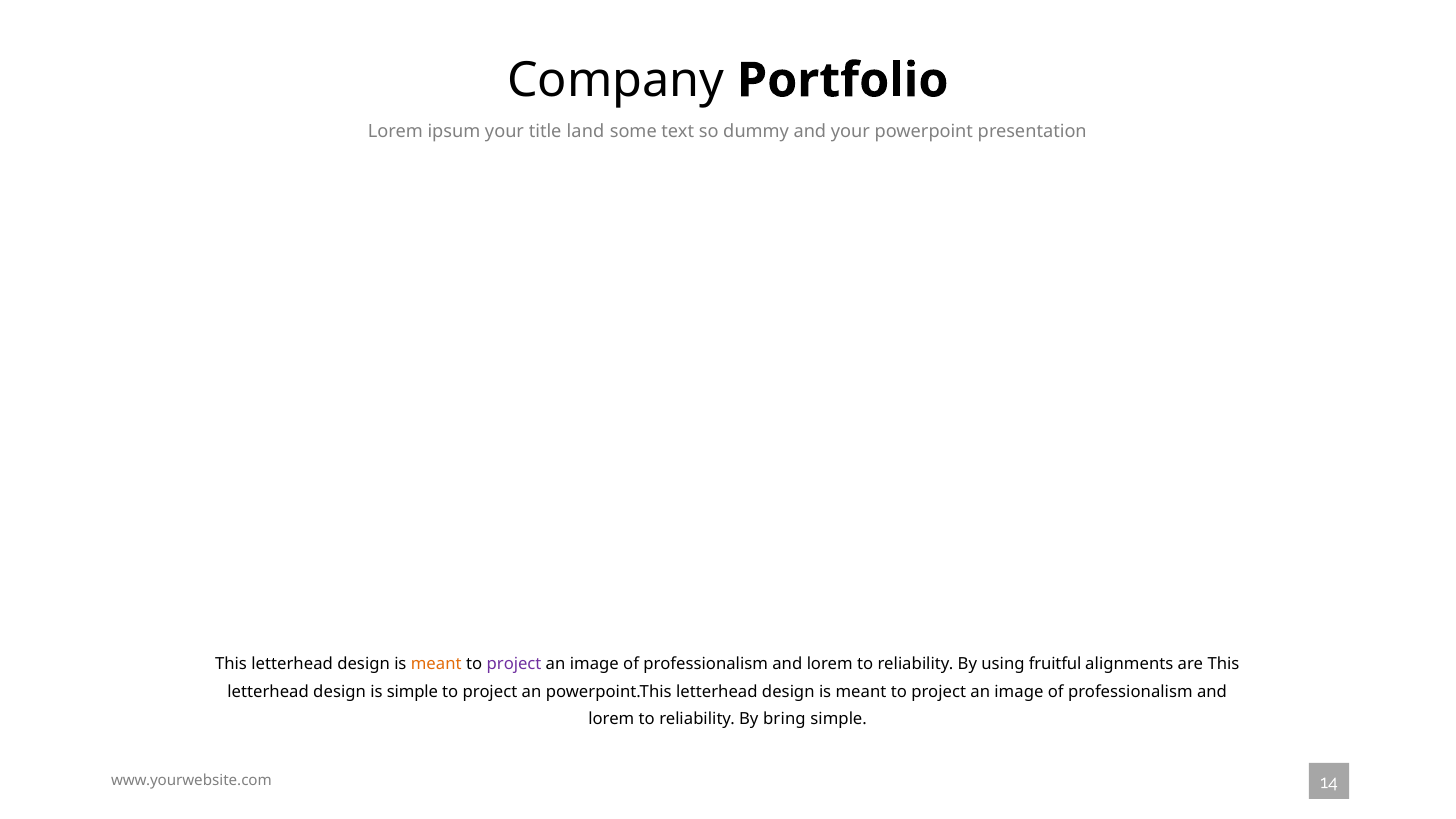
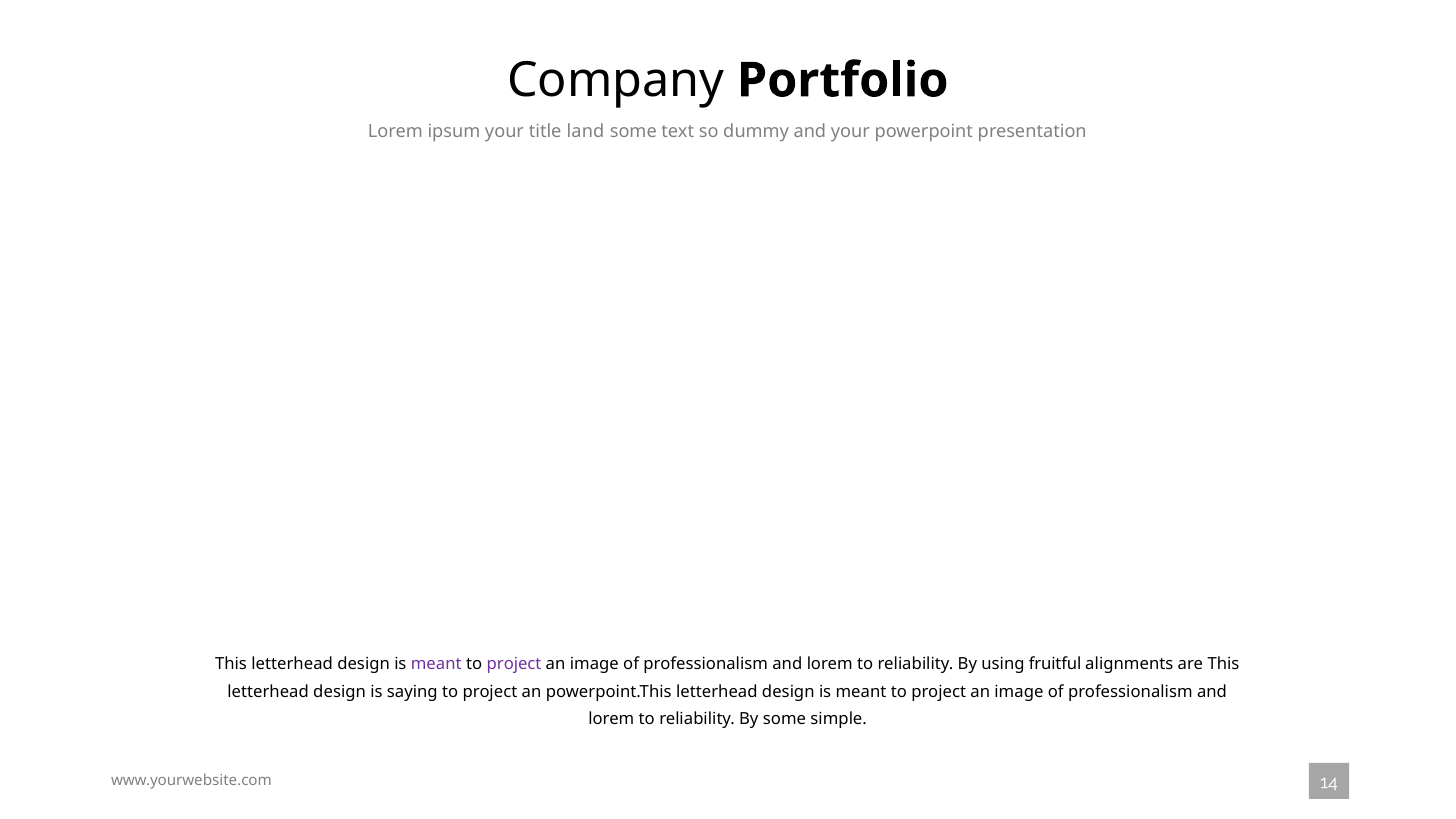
meant colour: orange -> purple (436, 664)
is simple: simple -> saying (412, 692)
By bring: bring -> some (784, 719)
